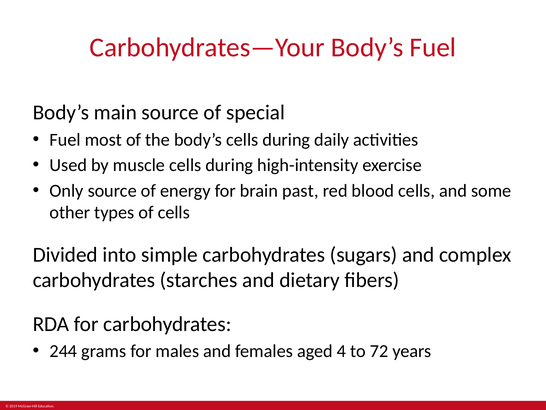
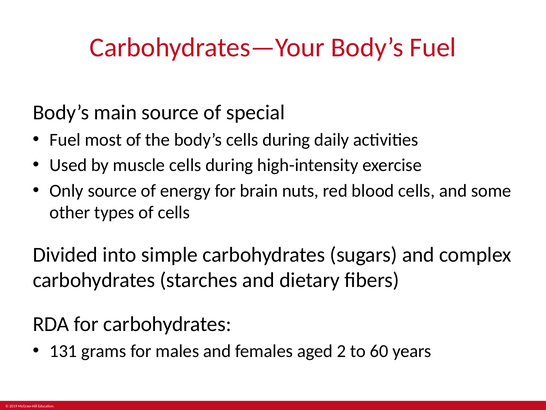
past: past -> nuts (300, 191)
244: 244 -> 131 (63, 351)
4: 4 -> 2 (341, 351)
72: 72 -> 60 (379, 351)
